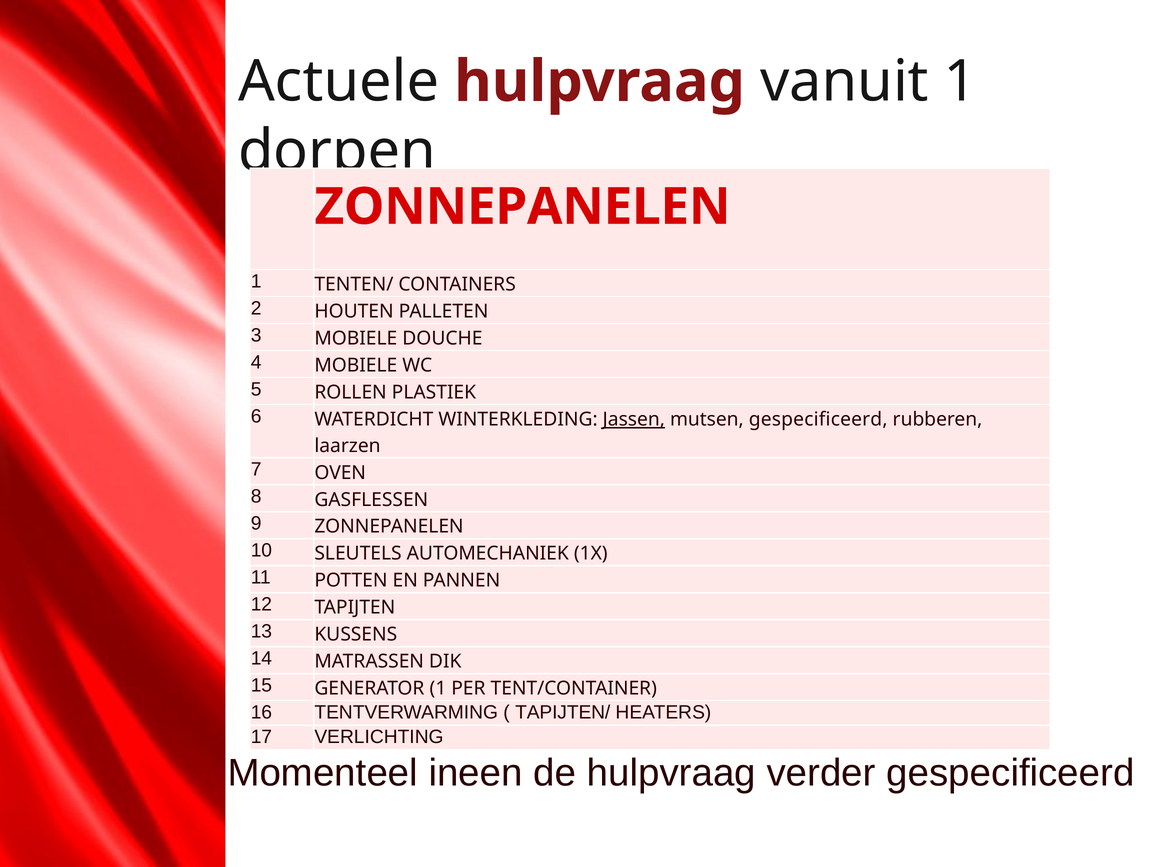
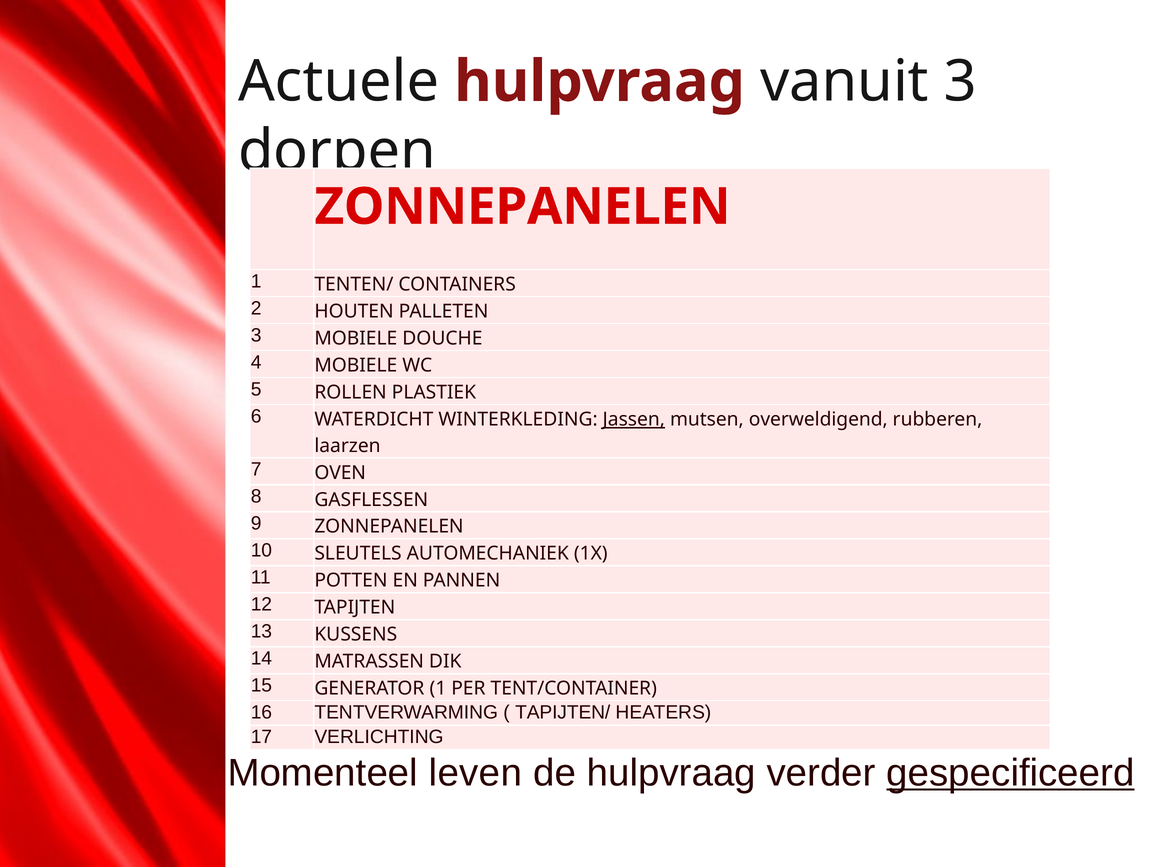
vanuit 1: 1 -> 3 (960, 82)
mutsen gespecificeerd: gespecificeerd -> overweldigend (818, 419)
ineen: ineen -> leven (475, 772)
gespecificeerd underline: none -> present (1010, 772)
